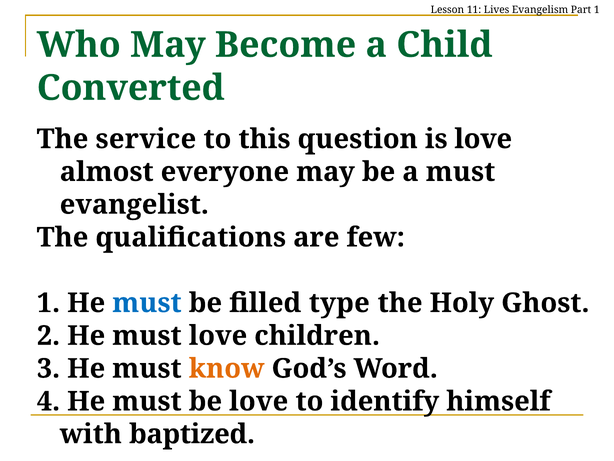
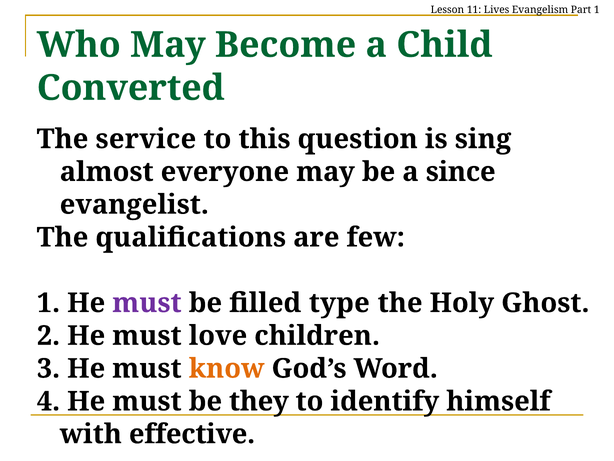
is love: love -> sing (483, 139)
a must: must -> since (461, 172)
must colour: blue -> purple (147, 303)
be love: love -> they (259, 401)
baptized: baptized -> effective (192, 434)
